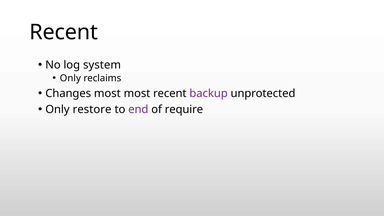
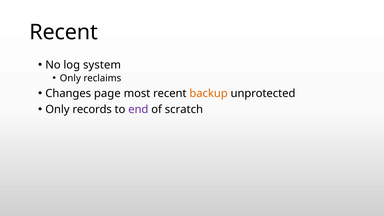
Changes most: most -> page (107, 93)
backup colour: purple -> orange (209, 93)
restore: restore -> records (92, 109)
require: require -> scratch (184, 109)
